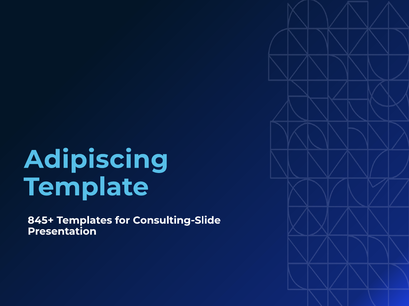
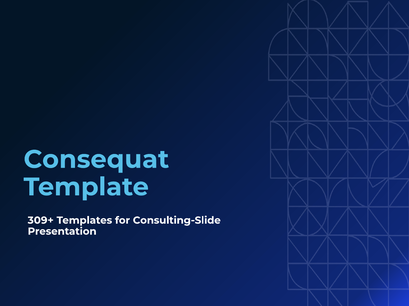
Adipiscing: Adipiscing -> Consequat (96, 160)
845+: 845+ -> 309+ (41, 221)
